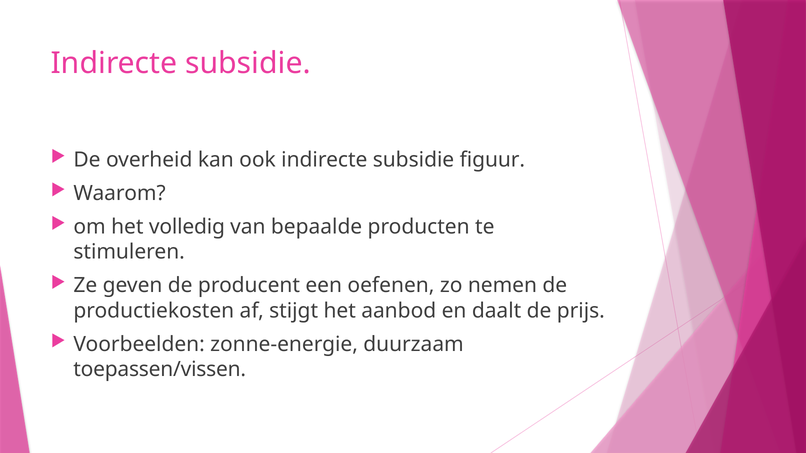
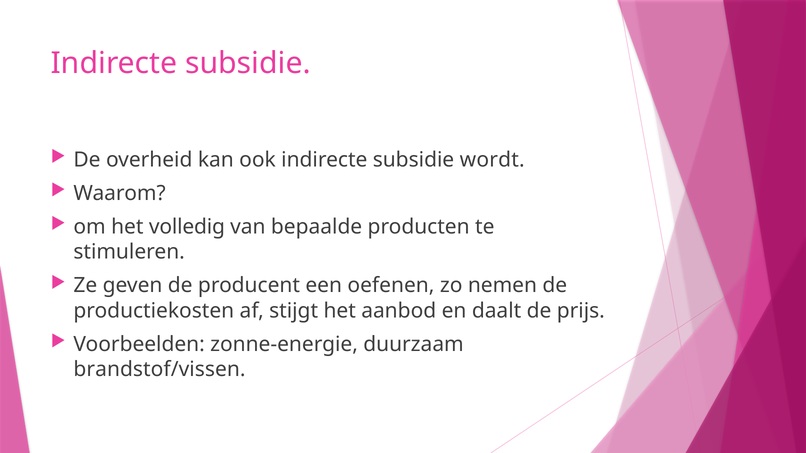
figuur: figuur -> wordt (492, 160)
toepassen/vissen: toepassen/vissen -> brandstof/vissen (160, 370)
